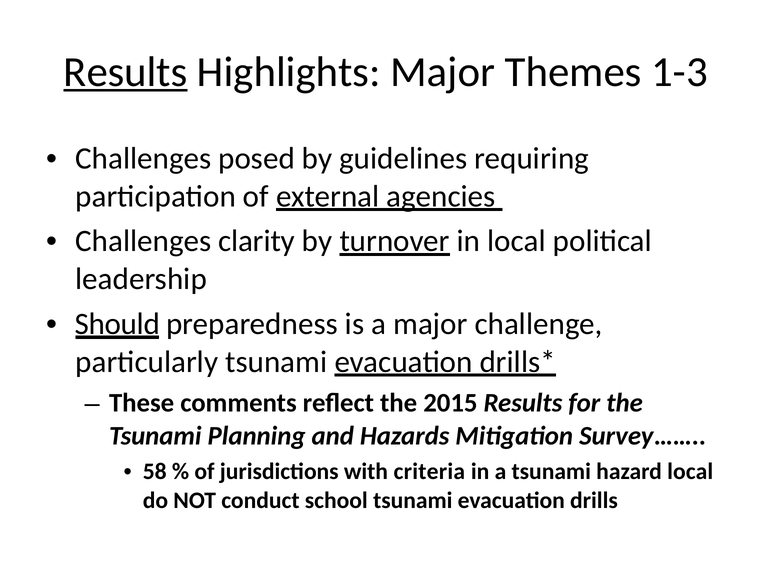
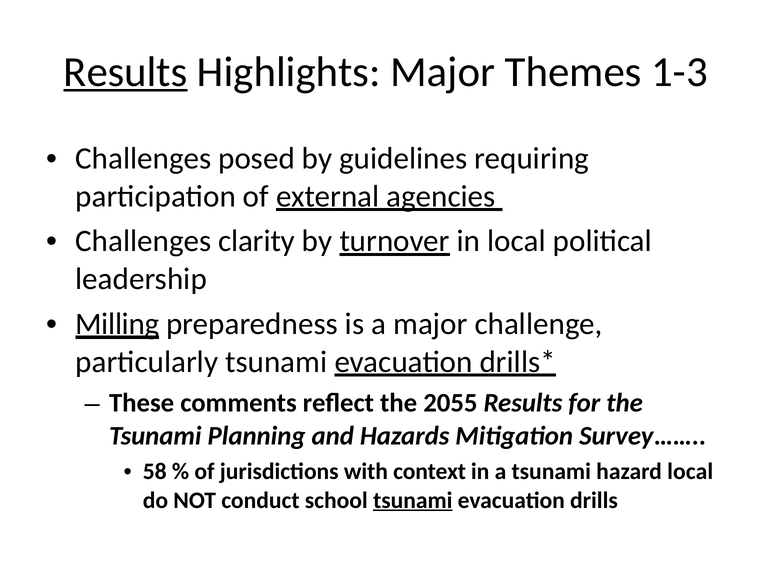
Should: Should -> Milling (117, 324)
2015: 2015 -> 2055 (450, 403)
criteria: criteria -> context (430, 472)
tsunami underline: none -> present (413, 500)
